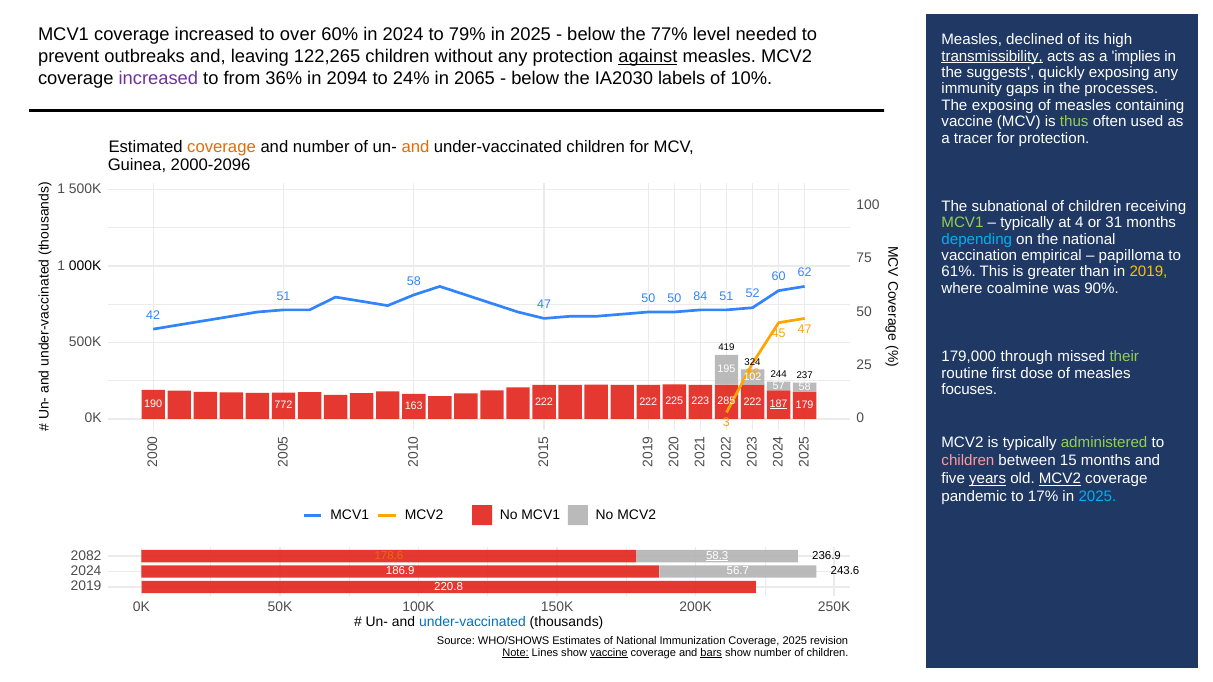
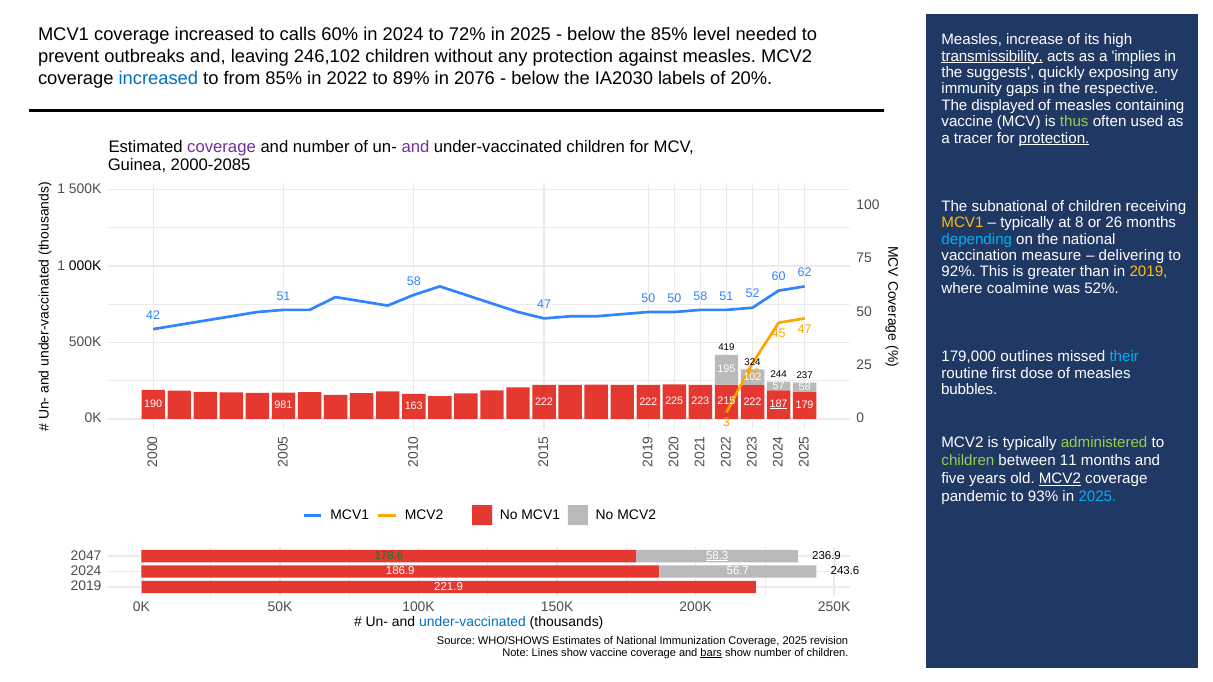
over: over -> calls (298, 35)
79%: 79% -> 72% (467, 35)
the 77%: 77% -> 85% (669, 35)
declined: declined -> increase (1035, 40)
122,265: 122,265 -> 246,102 (327, 57)
against underline: present -> none (648, 57)
increased colour: purple -> blue (158, 79)
from 36%: 36% -> 85% (284, 79)
2094: 2094 -> 2022 (347, 79)
24%: 24% -> 89% (411, 79)
2065: 2065 -> 2076 (475, 79)
10%: 10% -> 20% (751, 79)
processes: processes -> respective (1121, 89)
The exposing: exposing -> displayed (1003, 105)
protection underline: none -> present (1054, 138)
coverage colour: orange -> purple (222, 147)
and colour: orange -> purple (415, 147)
2000-2096: 2000-2096 -> 2000-2085 (211, 165)
MCV1 colour: light green -> yellow (962, 223)
at 4: 4 -> 8 (1079, 223)
or 31: 31 -> 26 (1114, 223)
empirical: empirical -> measure (1051, 256)
papilloma: papilloma -> delivering (1131, 256)
61%: 61% -> 92% (959, 272)
90%: 90% -> 52% (1102, 288)
50 84: 84 -> 58 (700, 296)
through: through -> outlines (1027, 357)
their colour: light green -> light blue (1124, 357)
focuses: focuses -> bubbles (969, 390)
772: 772 -> 981 (283, 406)
285: 285 -> 215 (726, 401)
children colour: pink -> light green (968, 461)
15: 15 -> 11 (1068, 461)
years underline: present -> none (988, 479)
17%: 17% -> 93% (1043, 497)
2082: 2082 -> 2047 (86, 556)
178.6 colour: orange -> green (389, 556)
220.8: 220.8 -> 221.9 (449, 587)
Note underline: present -> none (516, 653)
vaccine underline: present -> none (609, 653)
